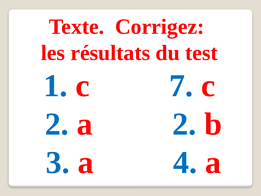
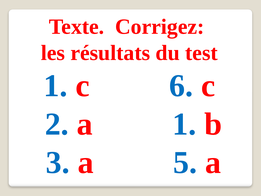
7: 7 -> 6 (181, 86)
a 2: 2 -> 1 (184, 124)
4: 4 -> 5 (185, 162)
